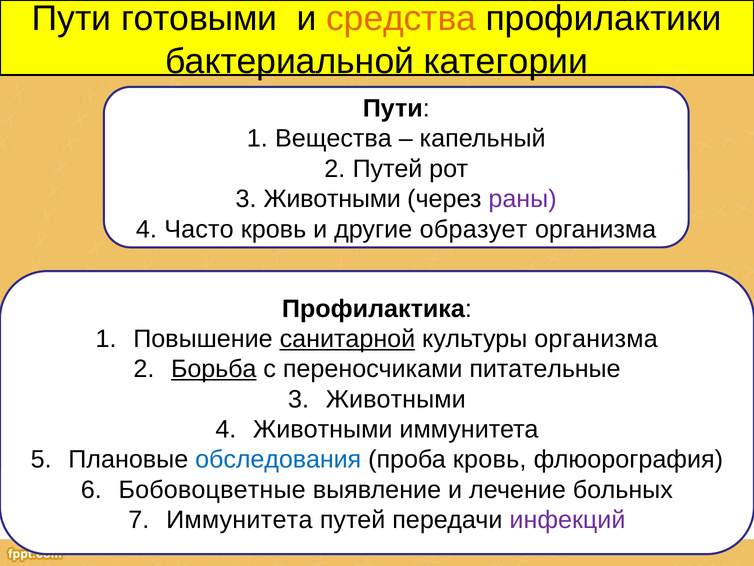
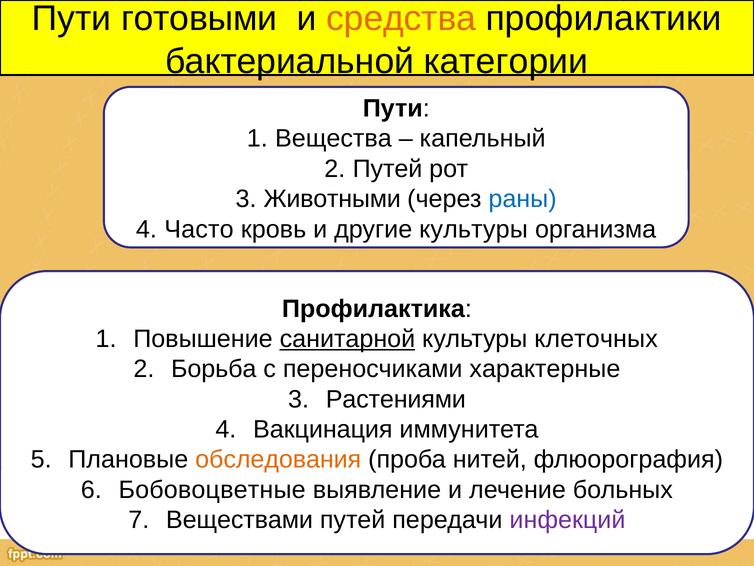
раны colour: purple -> blue (523, 199)
другие образует: образует -> культуры (474, 229)
культуры организма: организма -> клеточных (596, 339)
Борьба underline: present -> none (214, 369)
питательные: питательные -> характерные (545, 369)
Животными: Животными -> Растениями (396, 399)
Животными: Животными -> Вакцинация (323, 429)
обследования colour: blue -> orange (278, 459)
проба кровь: кровь -> нитей (490, 459)
Иммунитета: Иммунитета -> Веществами (240, 520)
